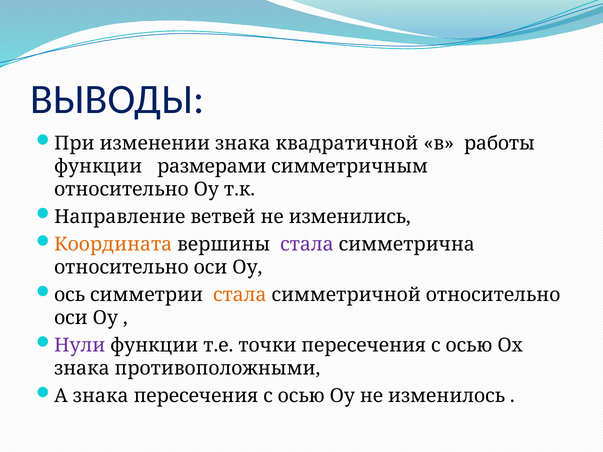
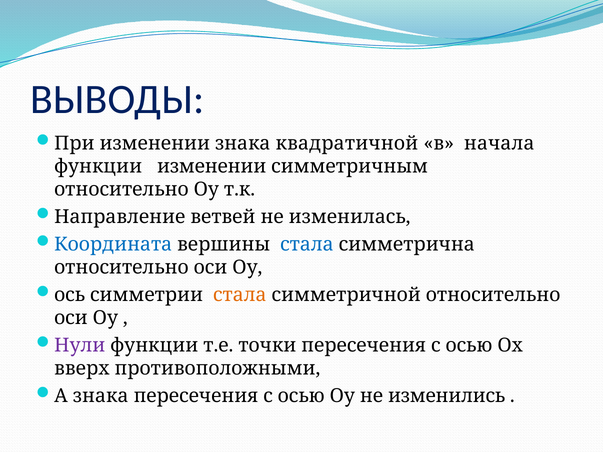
работы: работы -> начала (499, 143)
функции размерами: размерами -> изменении (212, 167)
изменились: изменились -> изменилась (350, 217)
Координата colour: orange -> blue (113, 245)
стала colour: purple -> blue (307, 245)
знака: знака -> вверх (82, 369)
изменилось: изменилось -> изменились (447, 396)
